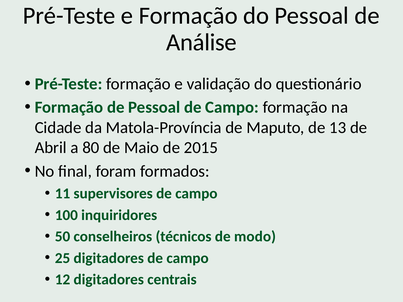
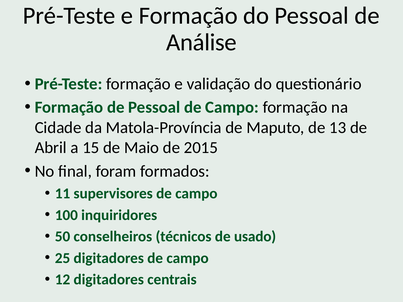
80: 80 -> 15 (91, 148)
modo: modo -> usado (255, 237)
